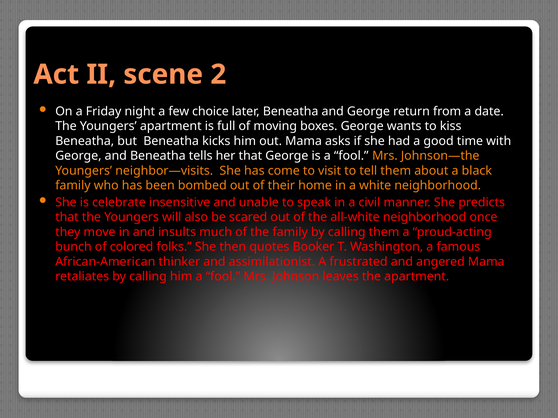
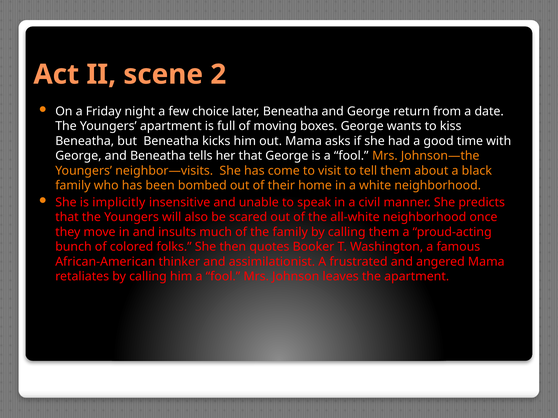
celebrate: celebrate -> implicitly (119, 203)
